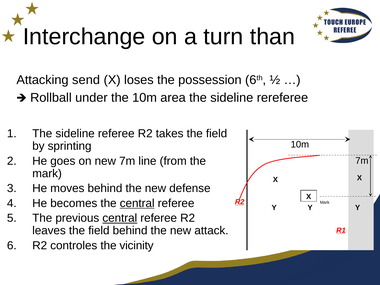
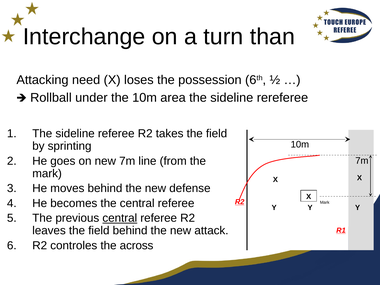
send: send -> need (86, 80)
central underline: present -> none (137, 203)
vicinity: vicinity -> across (137, 246)
